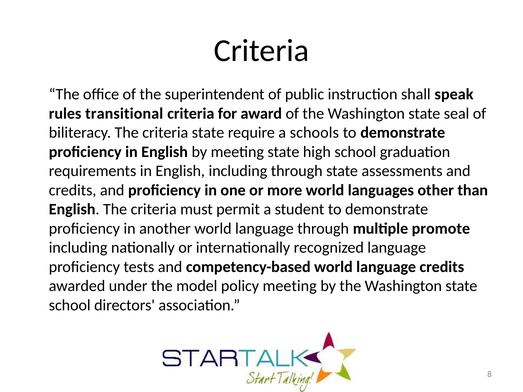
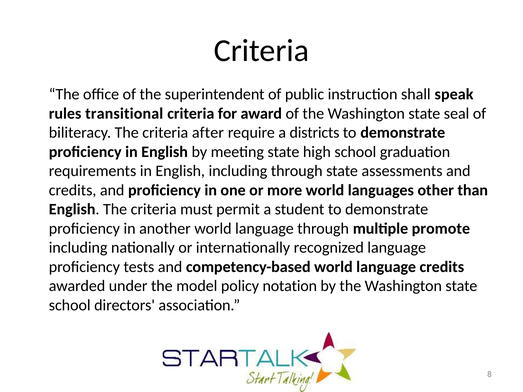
criteria state: state -> after (208, 133)
schools: schools -> districts (315, 133)
policy meeting: meeting -> notation (290, 286)
